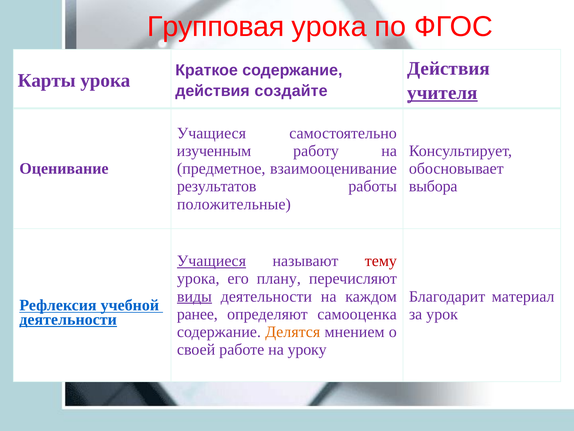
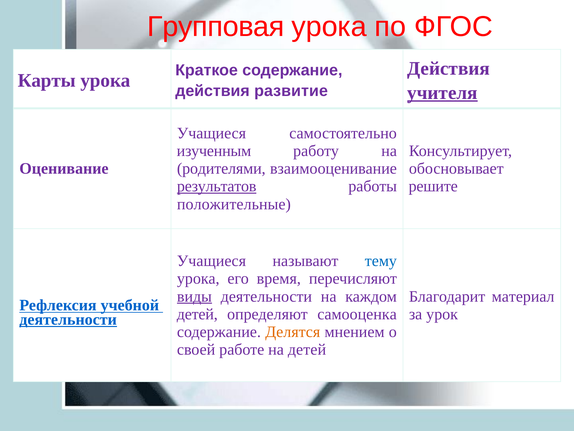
создайте: создайте -> развитие (291, 91)
предметное: предметное -> родителями (221, 168)
результатов underline: none -> present (217, 186)
выбора: выбора -> решите (433, 186)
Учащиеся underline: present -> none (211, 261)
тему colour: red -> blue (381, 261)
плану: плану -> время (279, 278)
ранее: ранее -> детей (197, 314)
на уроку: уроку -> детей (307, 349)
